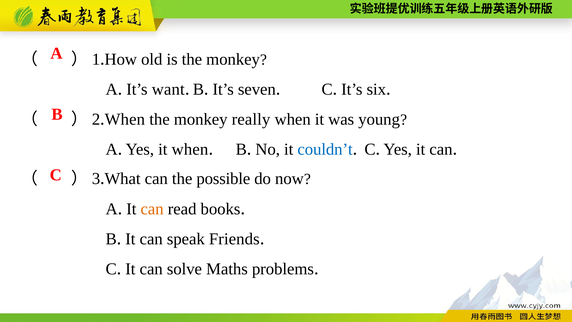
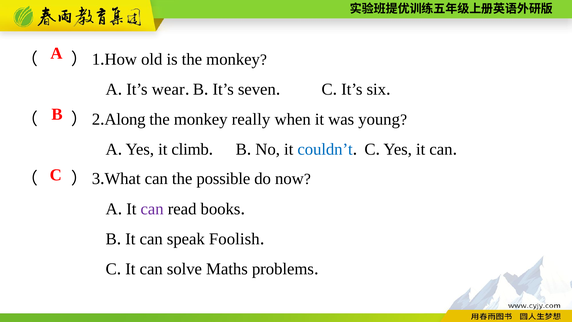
want: want -> wear (168, 89)
When: When -> Along (125, 119)
it when: when -> climb (190, 149)
can colour: orange -> purple (152, 209)
Friends: Friends -> Foolish (234, 239)
